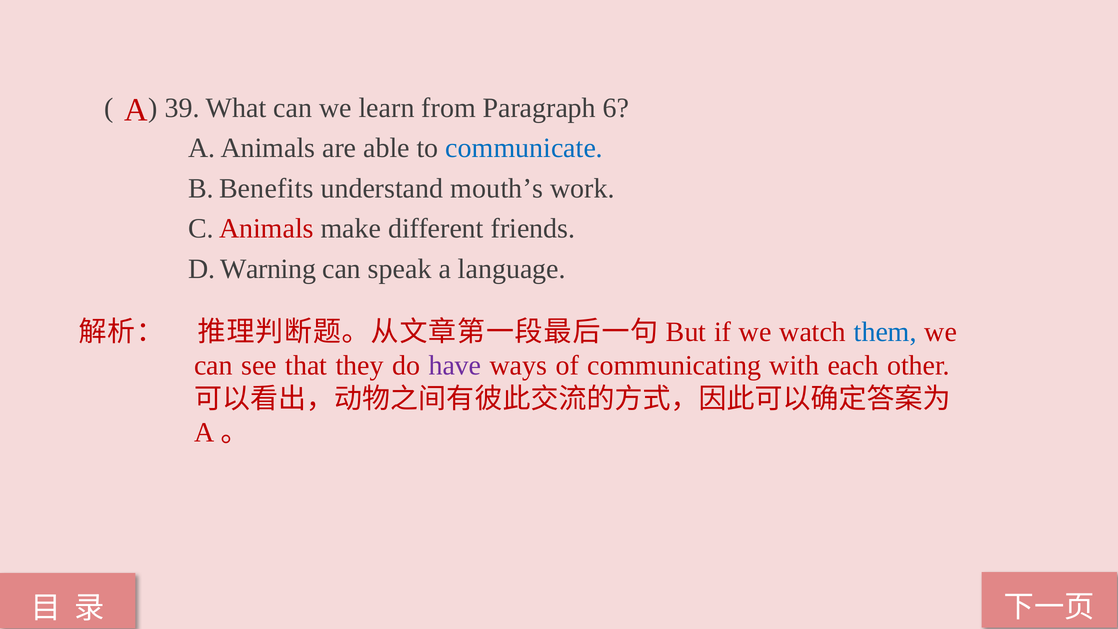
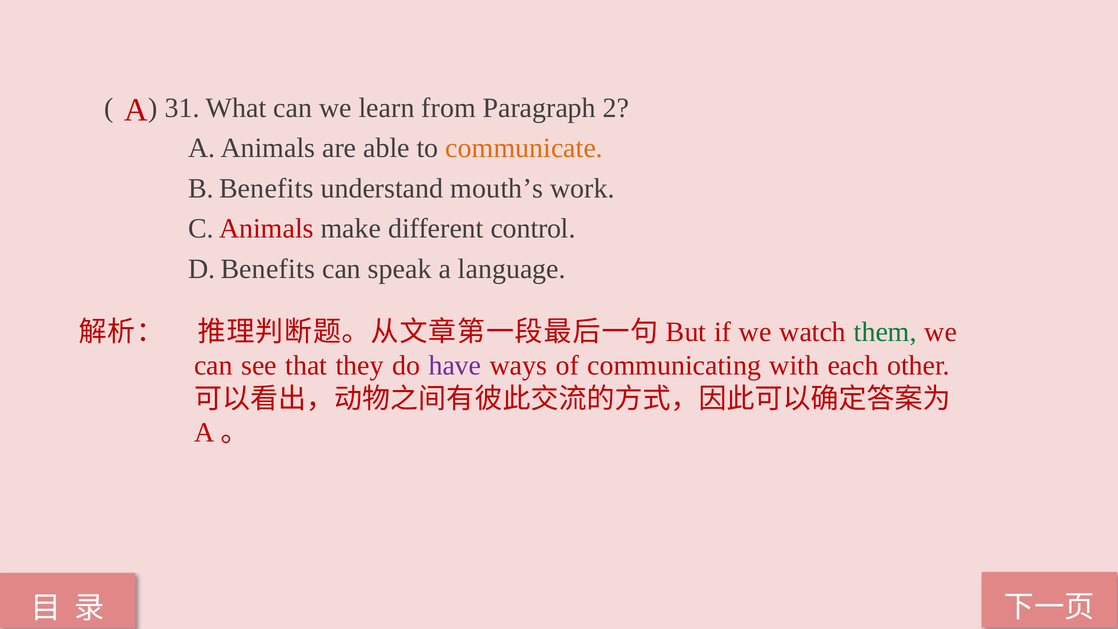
39: 39 -> 31 (182, 108)
6: 6 -> 2 (616, 108)
communicate colour: blue -> orange (524, 148)
friends: friends -> control (533, 229)
D Warning: Warning -> Benefits (268, 269)
them colour: blue -> green (885, 332)
